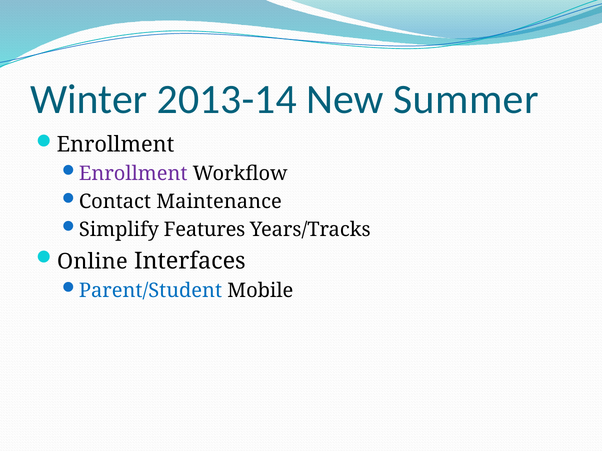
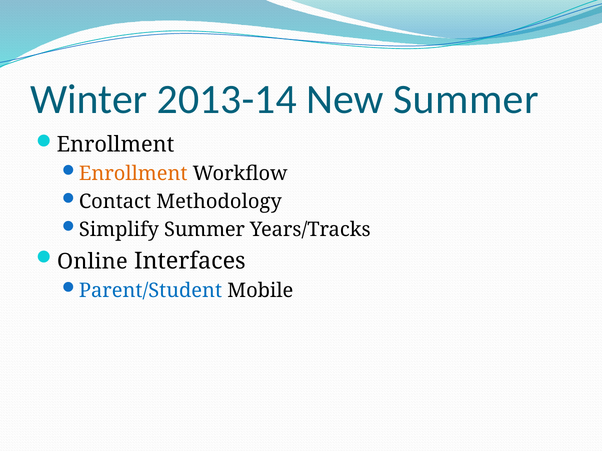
Enrollment colour: purple -> orange (133, 174)
Maintenance: Maintenance -> Methodology (219, 202)
Simplify Features: Features -> Summer (204, 230)
